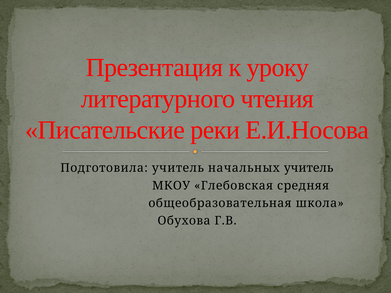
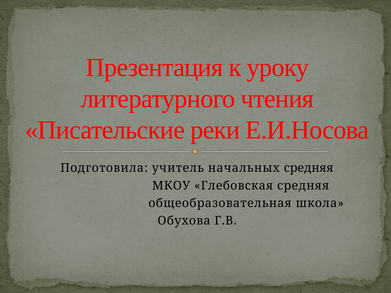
начальных учитель: учитель -> средняя (309, 168)
